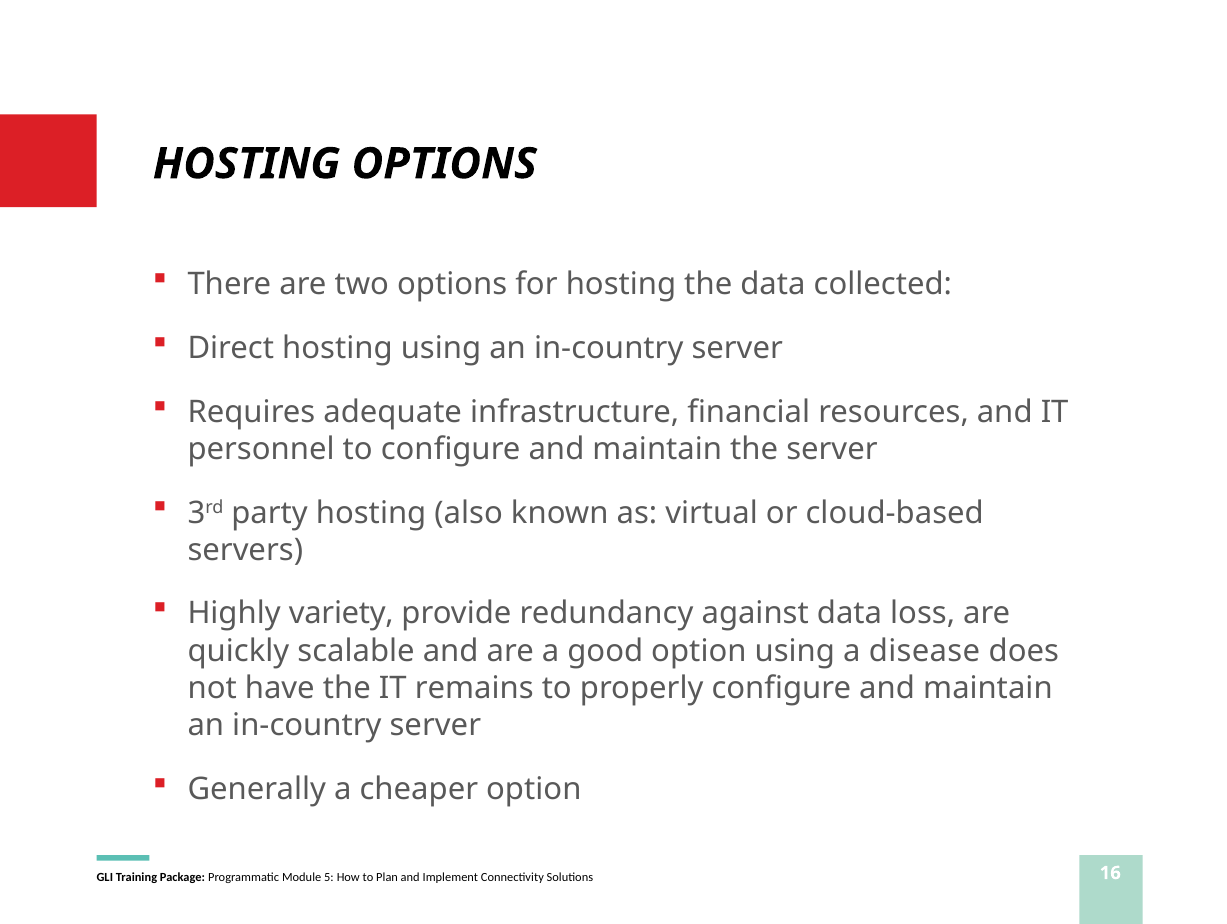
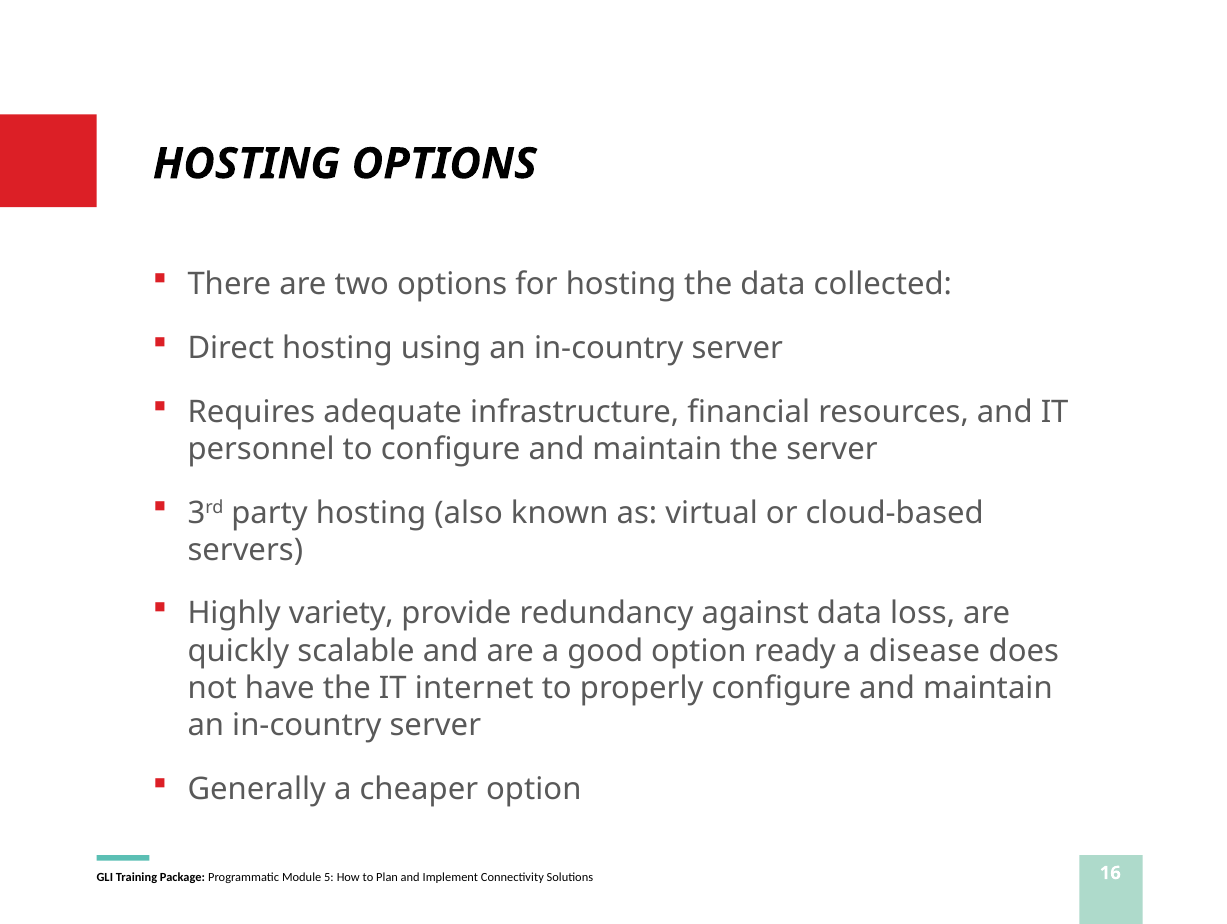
option using: using -> ready (795, 651)
remains: remains -> internet (474, 688)
